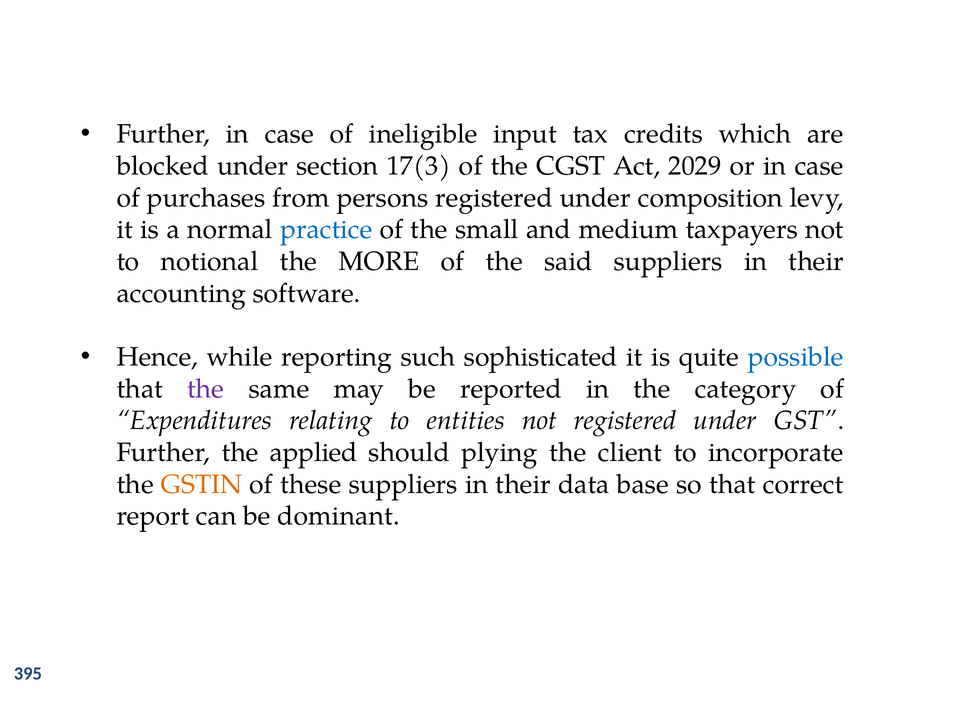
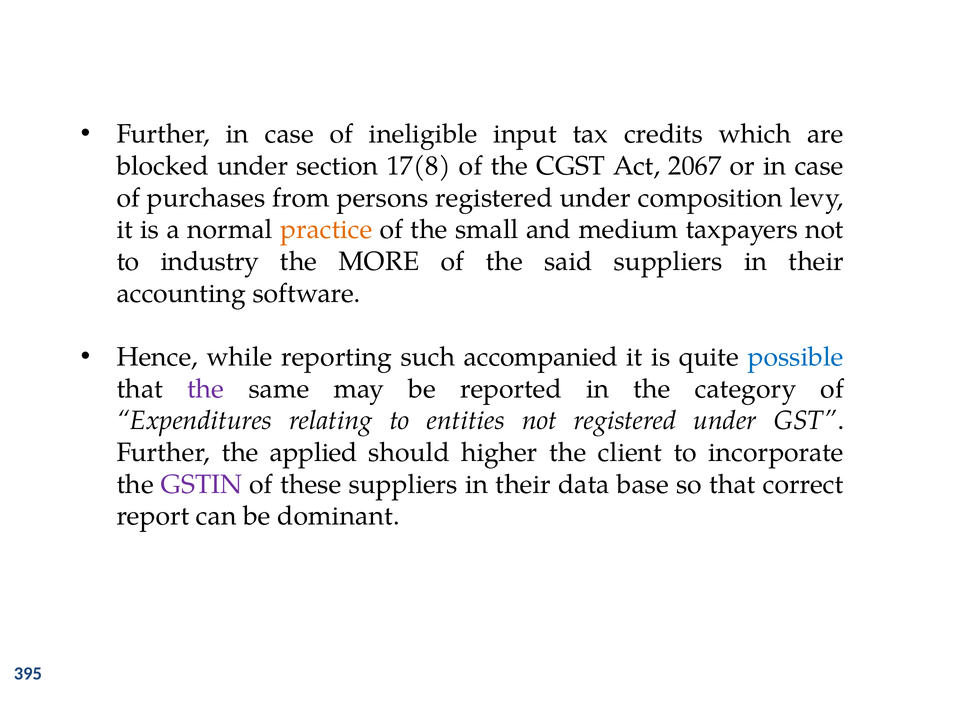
17(3: 17(3 -> 17(8 (419, 166)
2029: 2029 -> 2067 (695, 166)
practice colour: blue -> orange (326, 230)
notional: notional -> industry (210, 262)
sophisticated: sophisticated -> accompanied (541, 357)
plying: plying -> higher (499, 453)
GSTIN colour: orange -> purple (202, 484)
